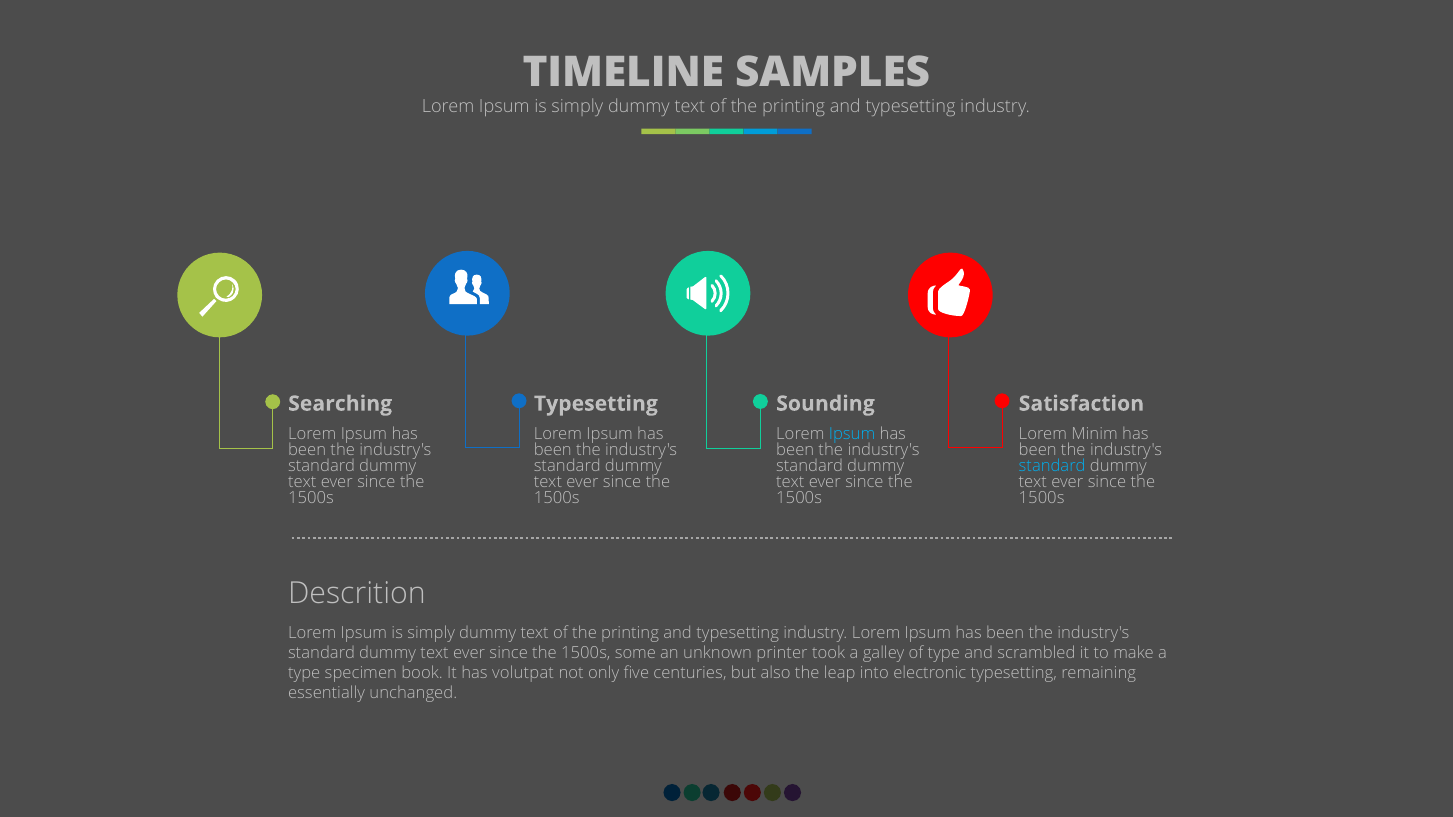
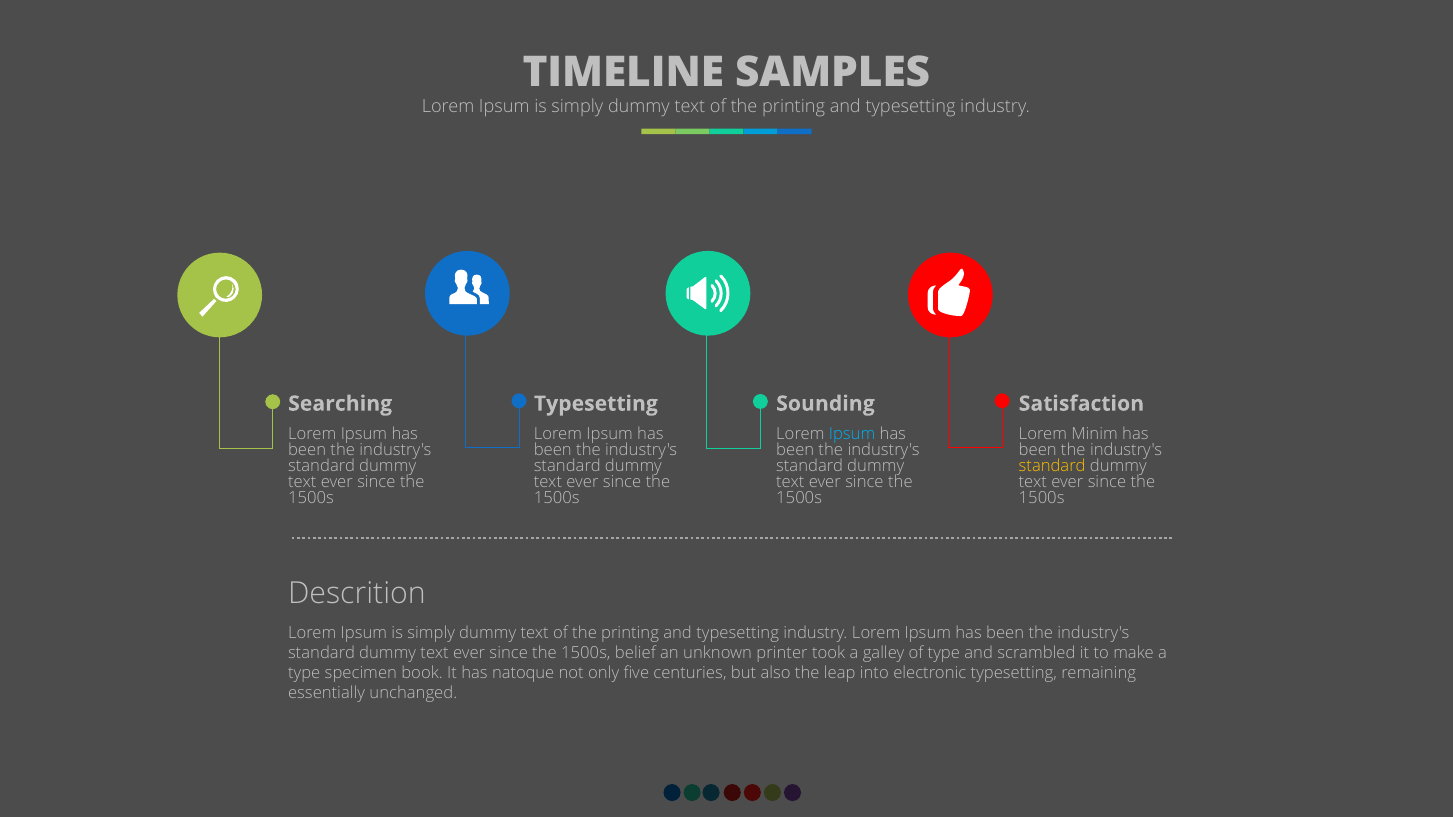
standard colour: light blue -> yellow (1052, 467)
some: some -> belief (635, 653)
volutpat: volutpat -> natoque (523, 673)
